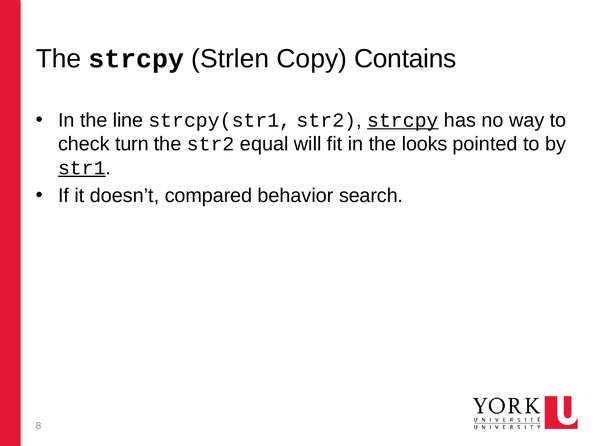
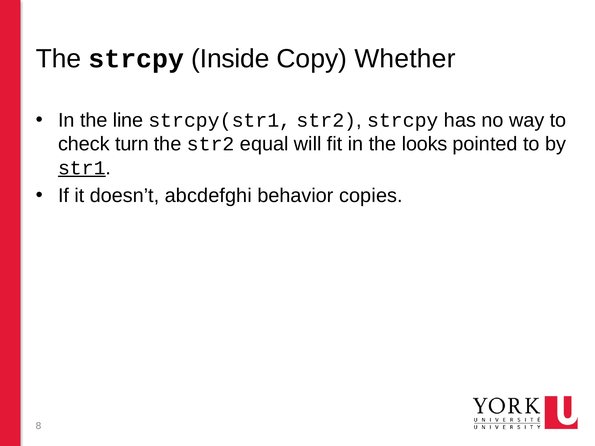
Strlen: Strlen -> Inside (230, 59)
Contains: Contains -> Whether (405, 59)
strcpy underline: present -> none (403, 120)
compared: compared -> abcdefghi (208, 196)
search: search -> copies (371, 196)
